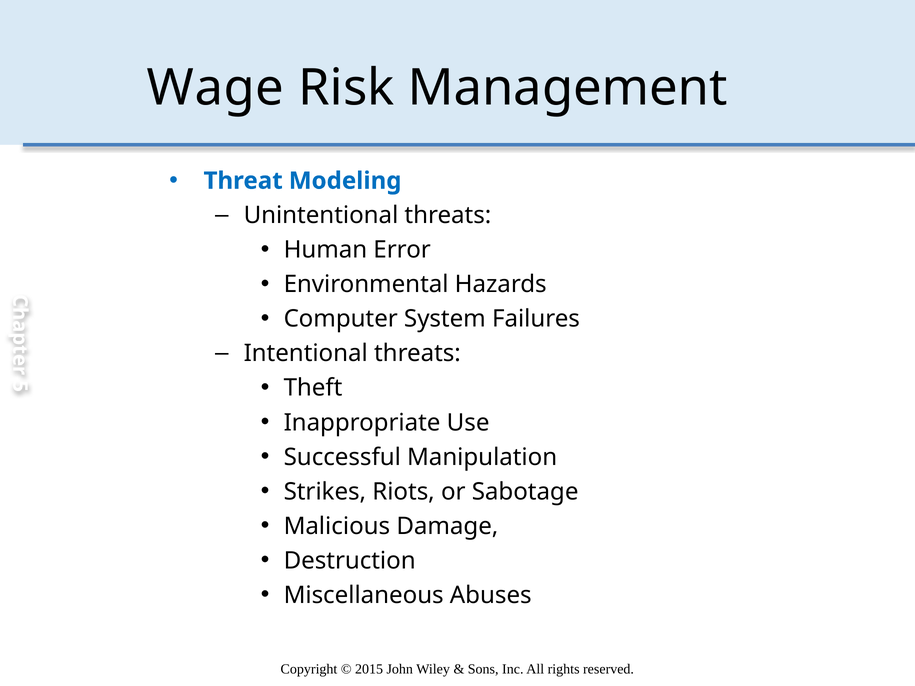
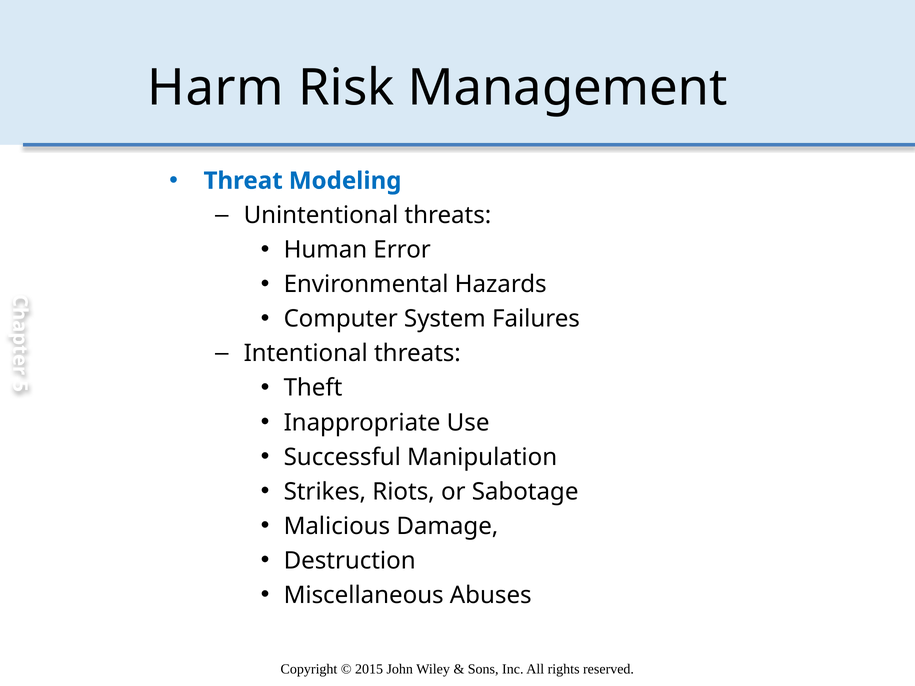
Wage: Wage -> Harm (216, 88)
